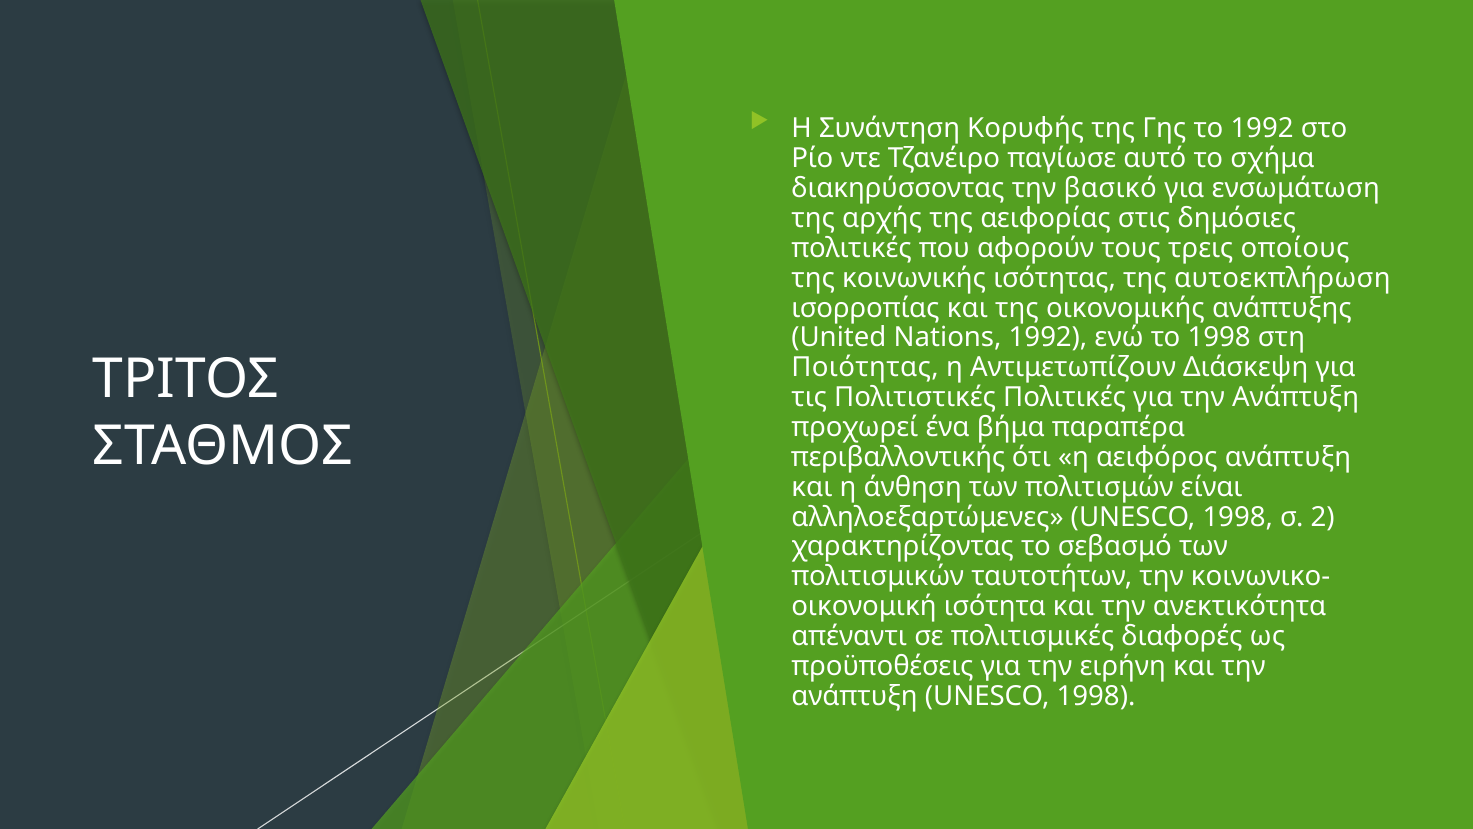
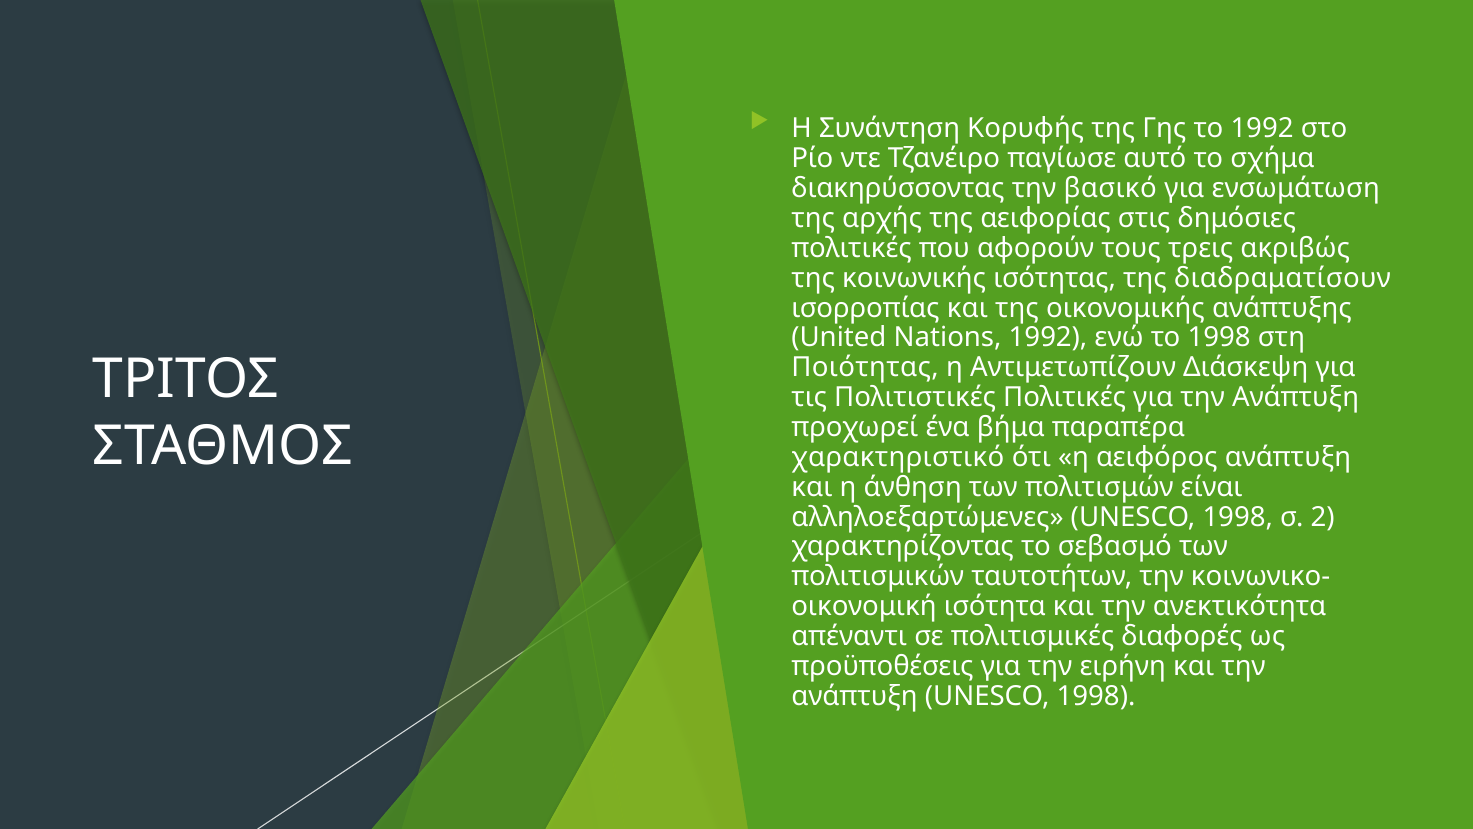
οποίους: οποίους -> ακριβώς (1295, 248)
αυτοεκπλήρωση: αυτοεκπλήρωση -> διαδραματίσουν (1283, 278)
περιβαλλοντικής: περιβαλλοντικής -> χαρακτηριστικό (898, 457)
